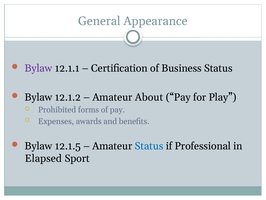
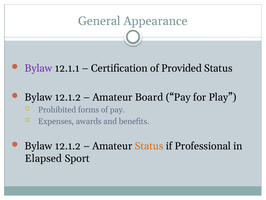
Business: Business -> Provided (182, 68)
About: About -> Board (149, 97)
12.1.5: 12.1.5 -> 12.1.2 (68, 146)
Status colour: blue -> orange (149, 146)
